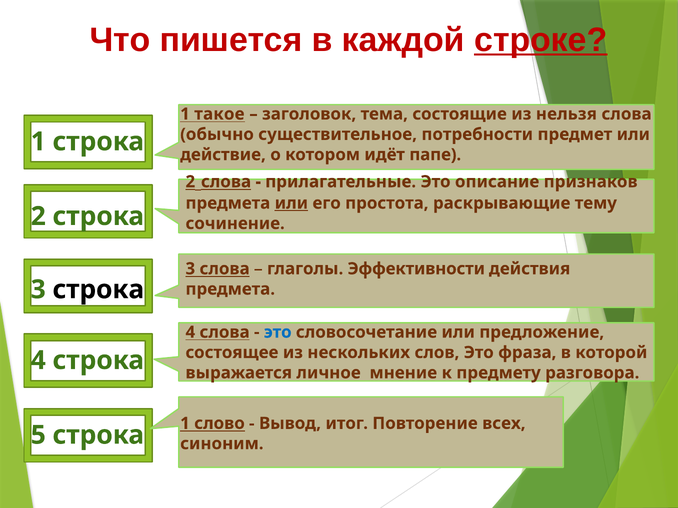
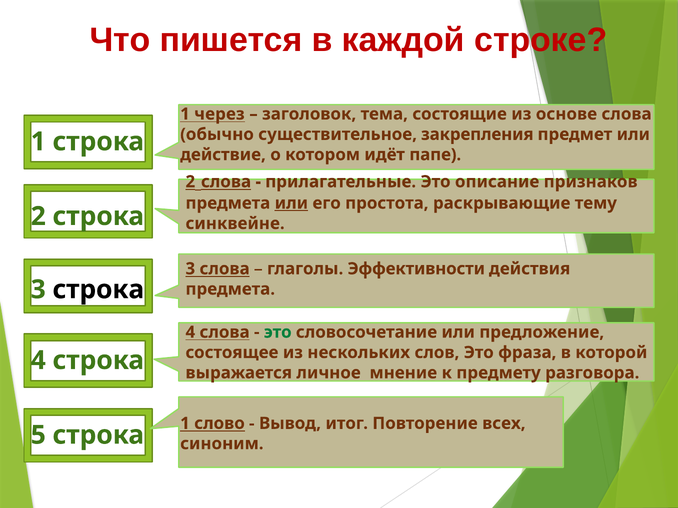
строке underline: present -> none (541, 40)
такое: такое -> через (219, 114)
нельзя: нельзя -> основе (566, 114)
потребности: потребности -> закрепления (477, 134)
сочинение: сочинение -> синквейне (235, 224)
это colour: blue -> green (278, 332)
